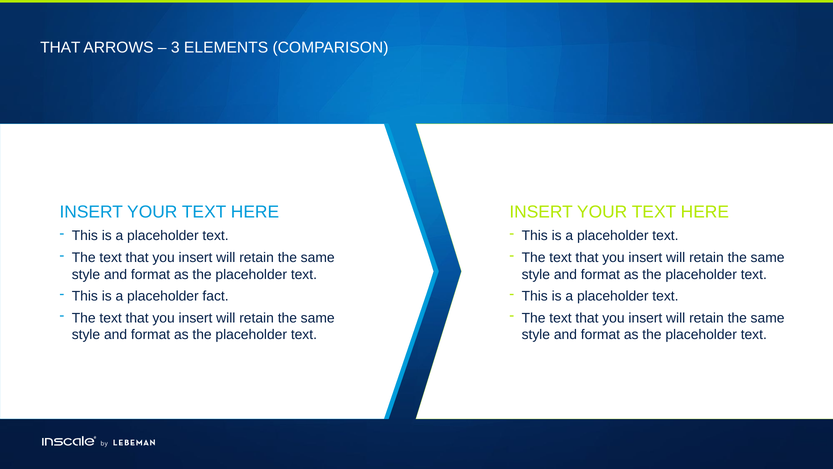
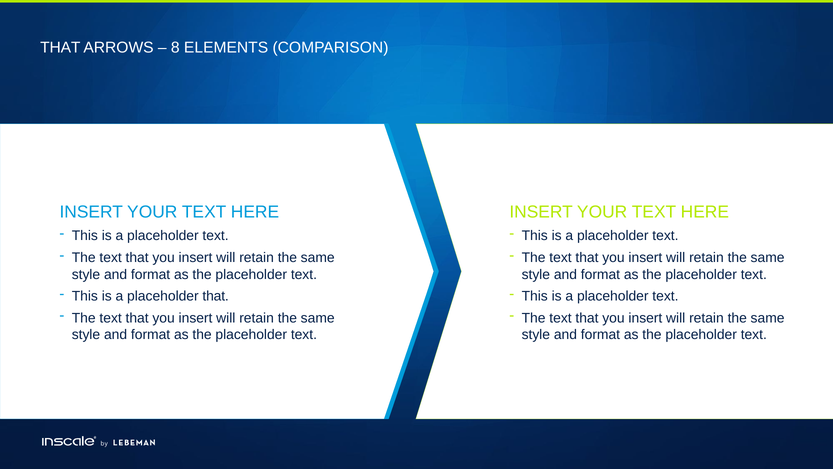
3: 3 -> 8 (175, 48)
placeholder fact: fact -> that (216, 296)
